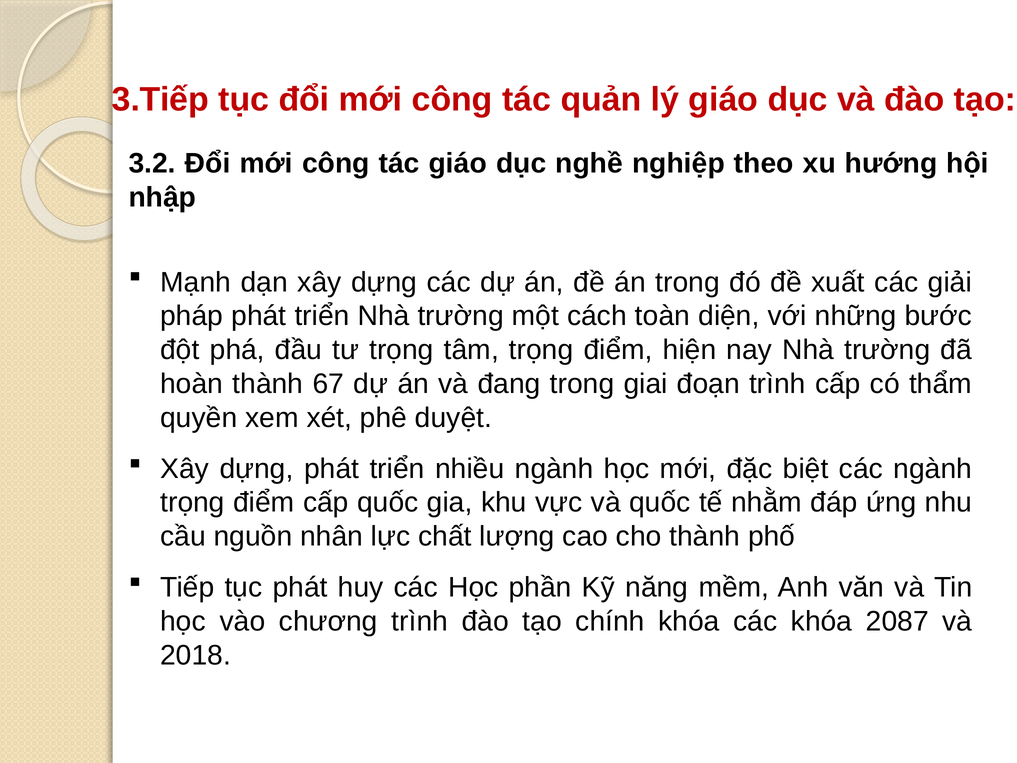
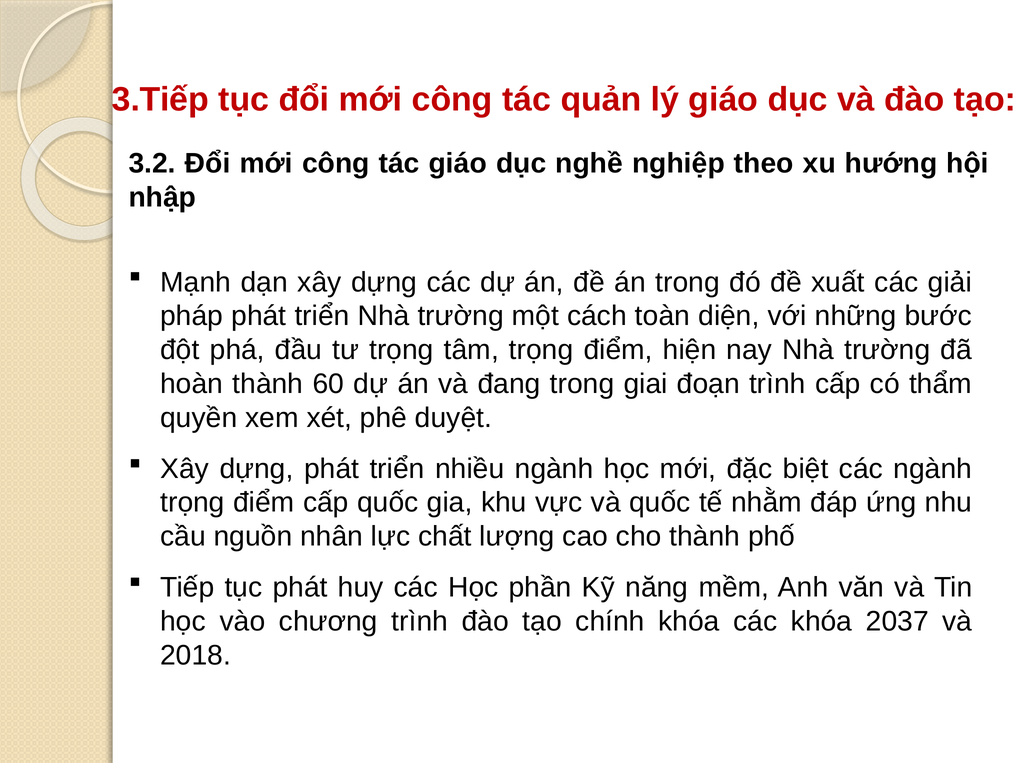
67: 67 -> 60 (328, 384)
2087: 2087 -> 2037 (897, 621)
